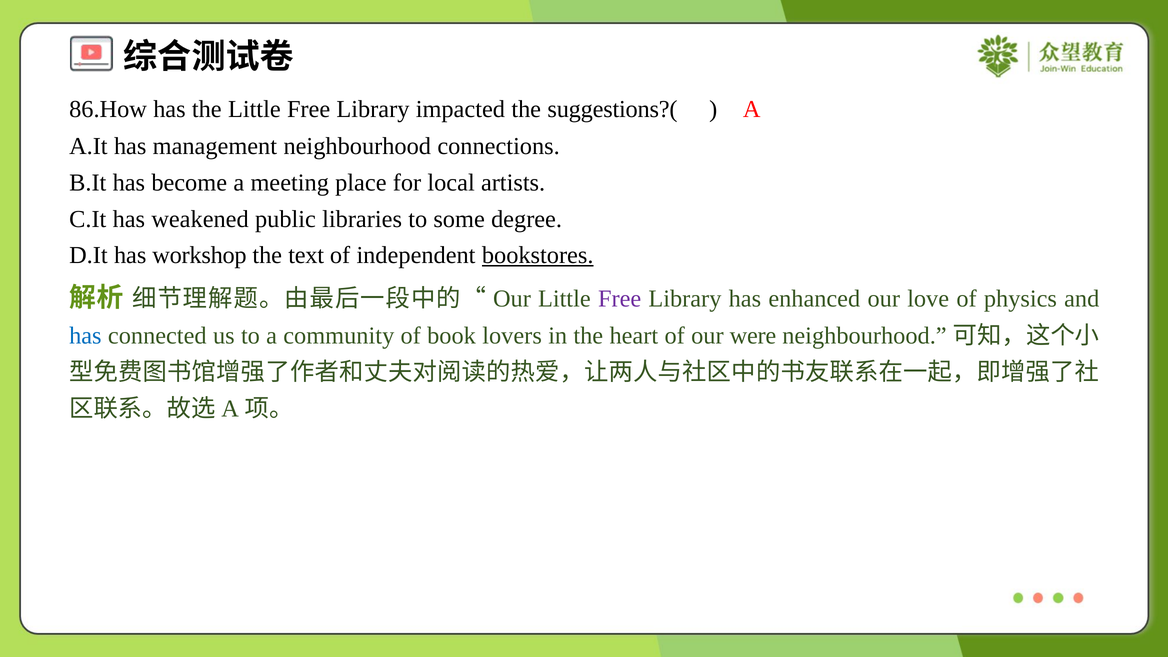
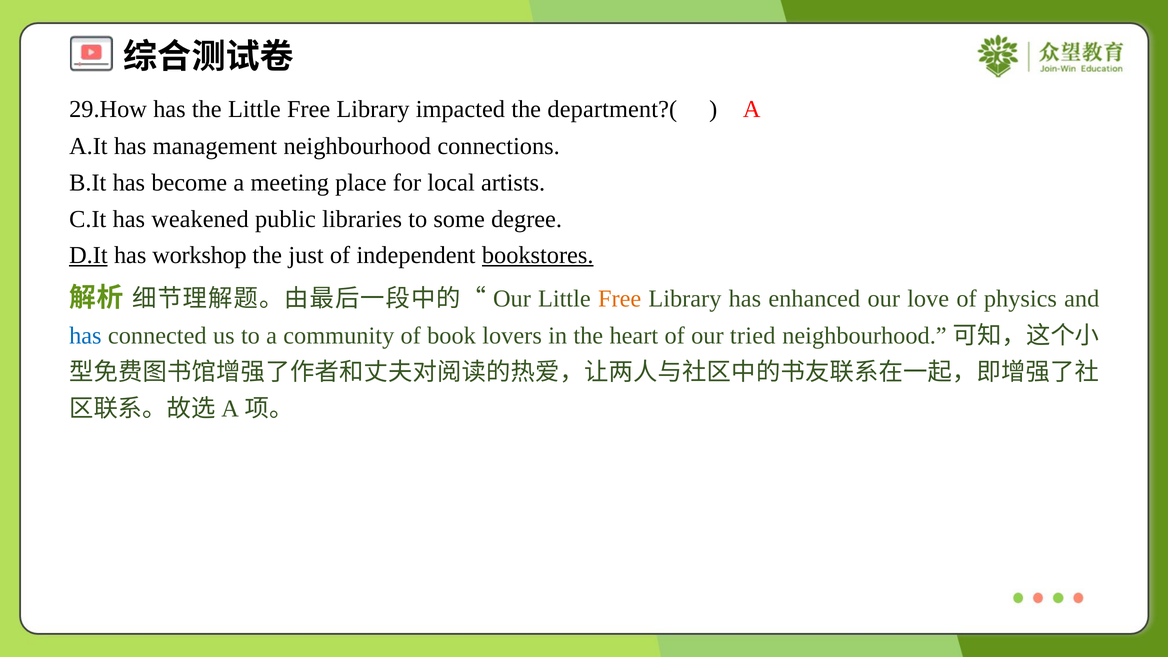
86.How: 86.How -> 29.How (108, 109)
suggestions?(: suggestions?( -> department?( (612, 109)
D.It underline: none -> present (88, 255)
text: text -> just (306, 255)
Free colour: purple -> orange (620, 299)
were: were -> tried (753, 336)
